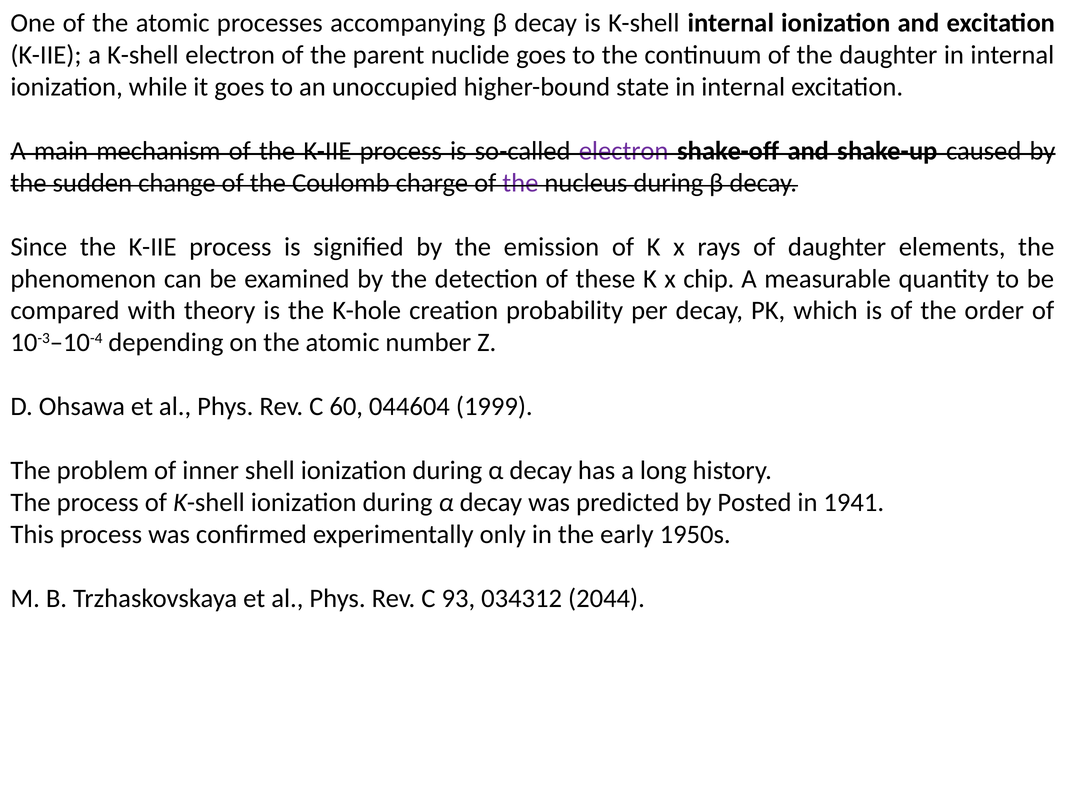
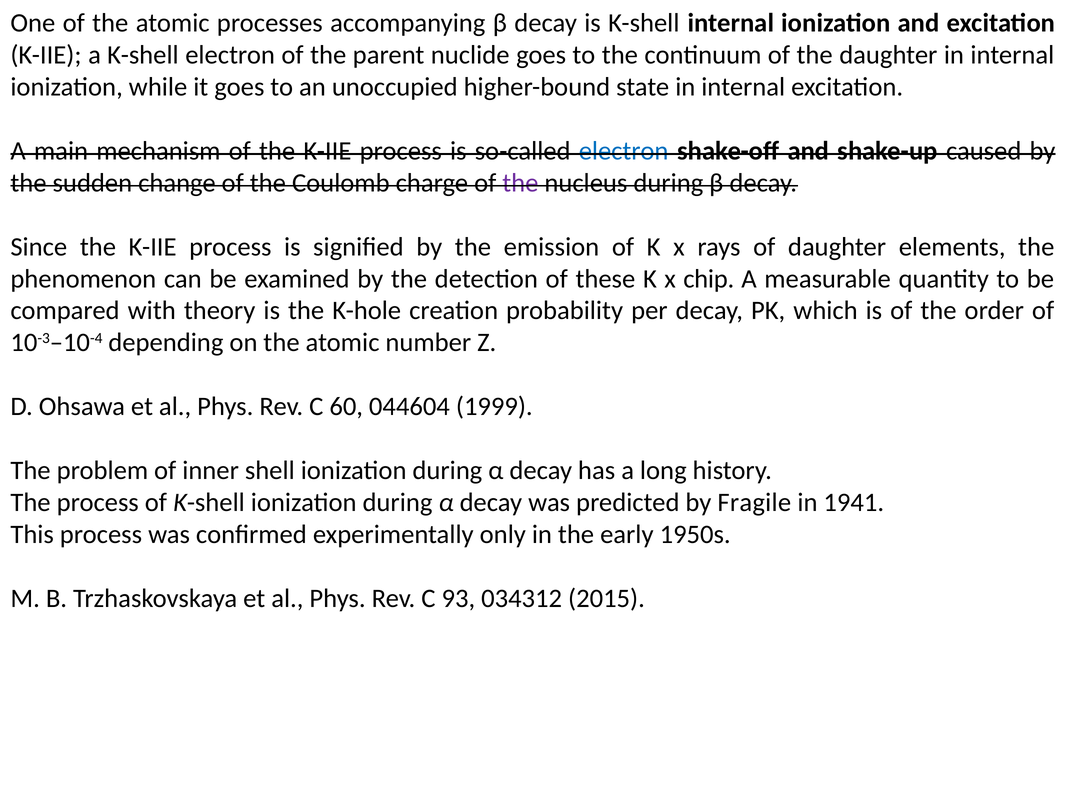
electron colour: purple -> blue (624, 151)
Posted: Posted -> Fragile (754, 503)
2044: 2044 -> 2015 (606, 599)
